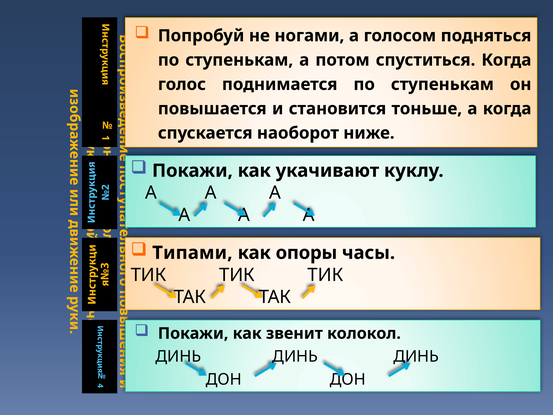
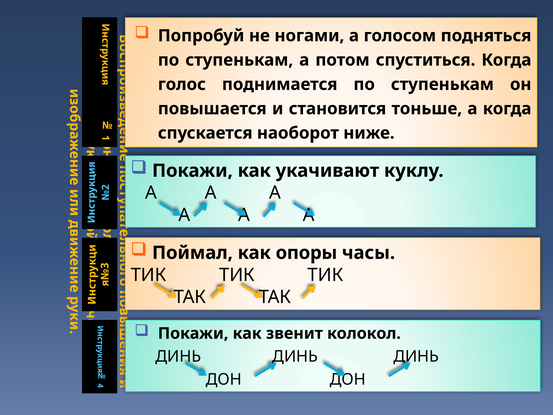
Типами: Типами -> Поймал (192, 253)
